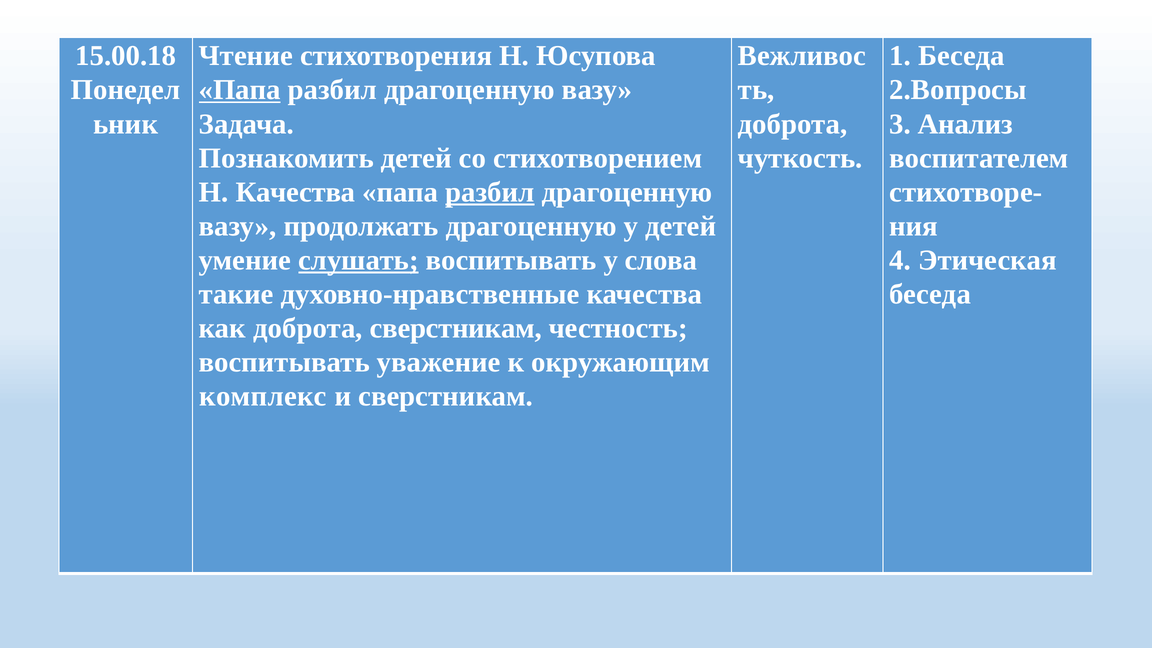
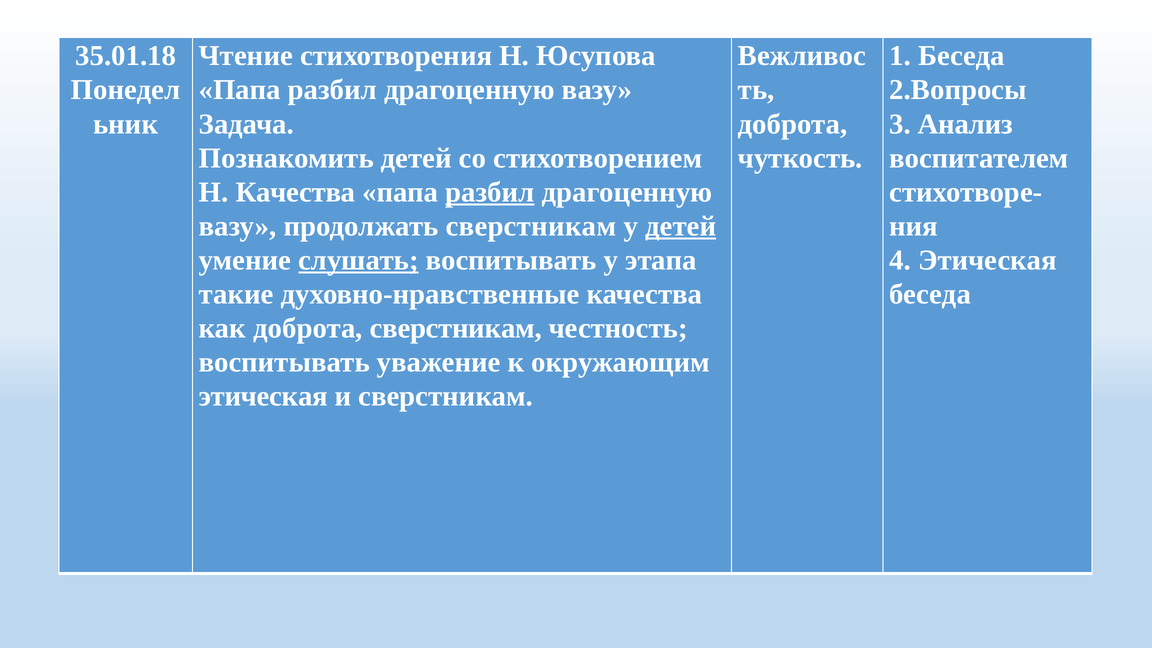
15.00.18: 15.00.18 -> 35.01.18 (126, 56)
Папа underline: present -> none (240, 90)
продолжать драгоценную: драгоценную -> сверстникам (531, 226)
детей underline: none -> present (681, 226)
слова: слова -> этапа (661, 260)
комплекс: комплекс -> этическая (263, 396)
